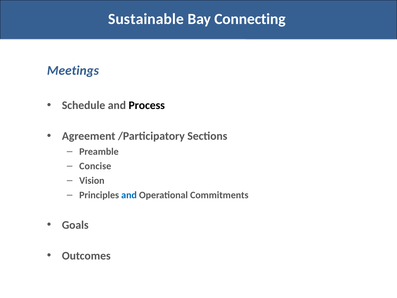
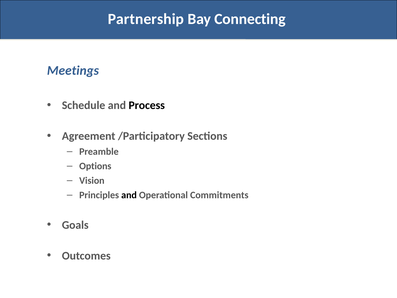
Sustainable: Sustainable -> Partnership (146, 19)
Concise: Concise -> Options (95, 166)
and colour: blue -> black (129, 195)
